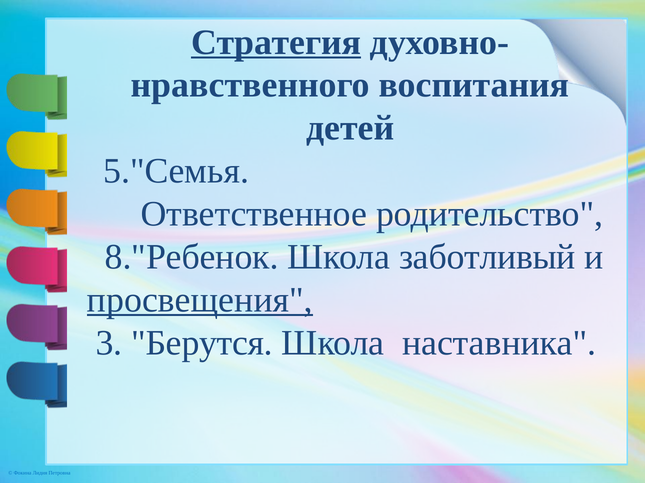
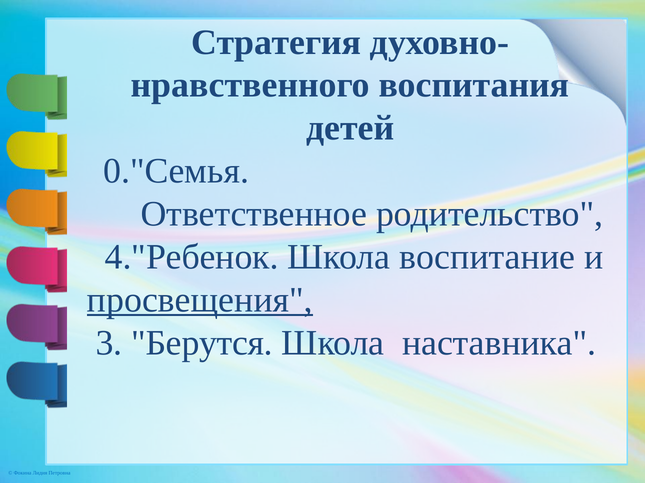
Стратегия underline: present -> none (276, 42)
5."Семья: 5."Семья -> 0."Семья (176, 171)
8."Ребенок: 8."Ребенок -> 4."Ребенок (192, 257)
заботливый: заботливый -> воспитание (487, 257)
